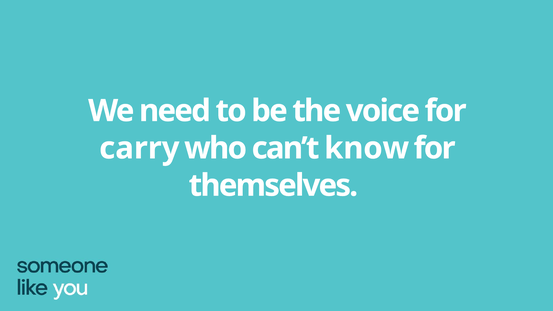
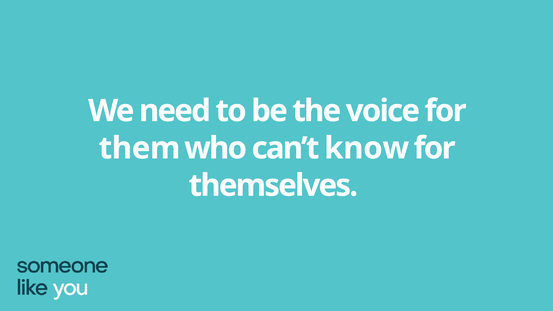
carry: carry -> them (140, 148)
